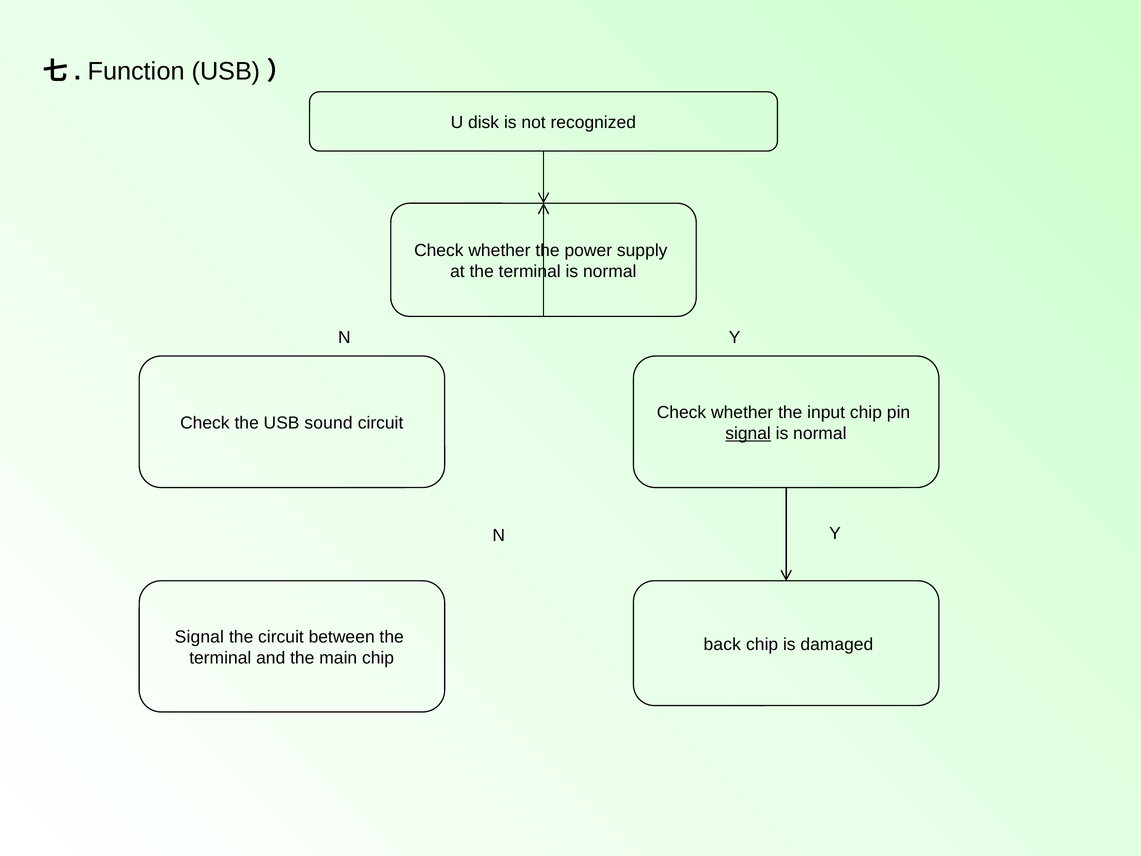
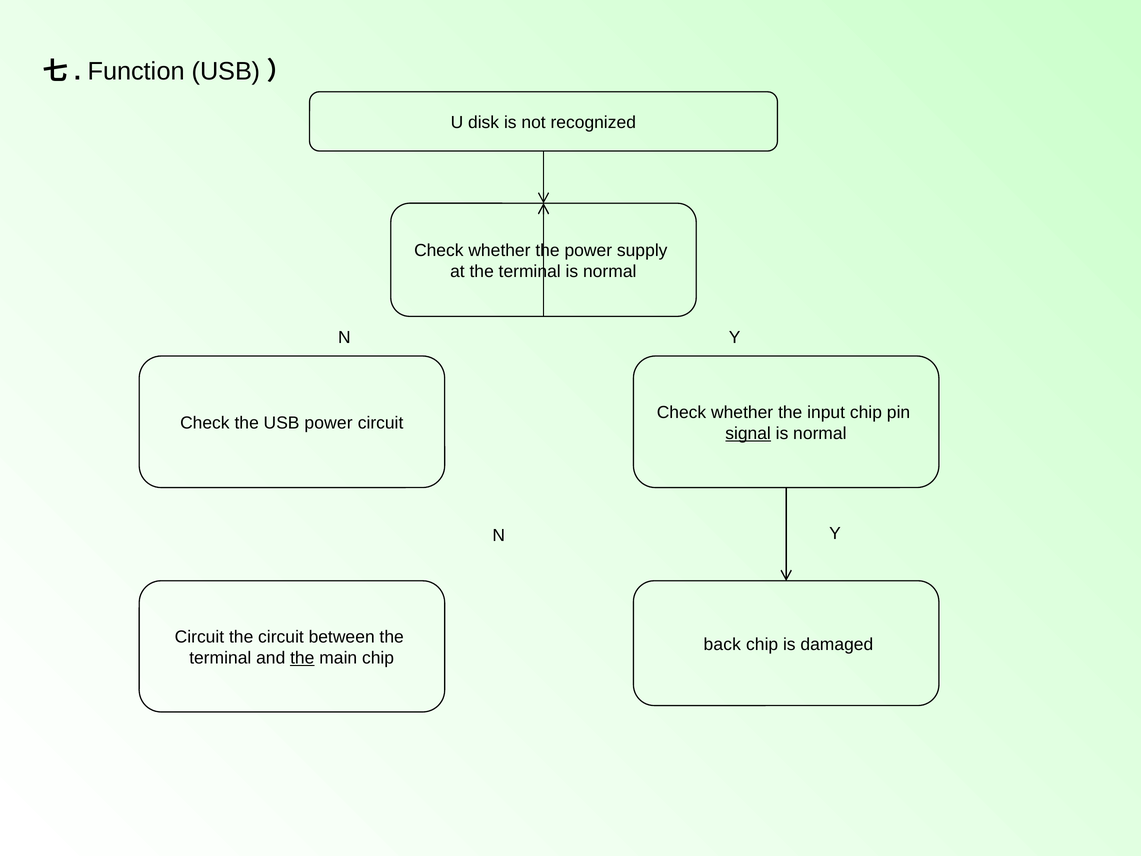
USB sound: sound -> power (329, 423)
Signal: Signal -> Circuit (199, 637)
the underline: none -> present (302, 658)
